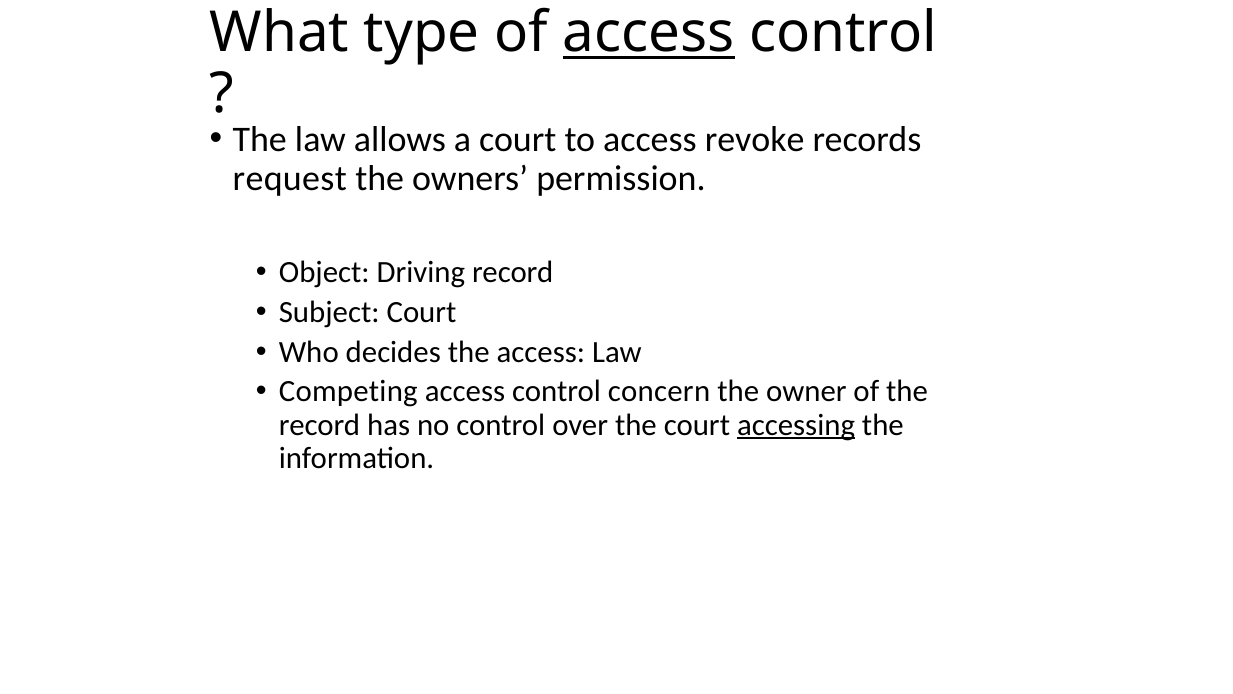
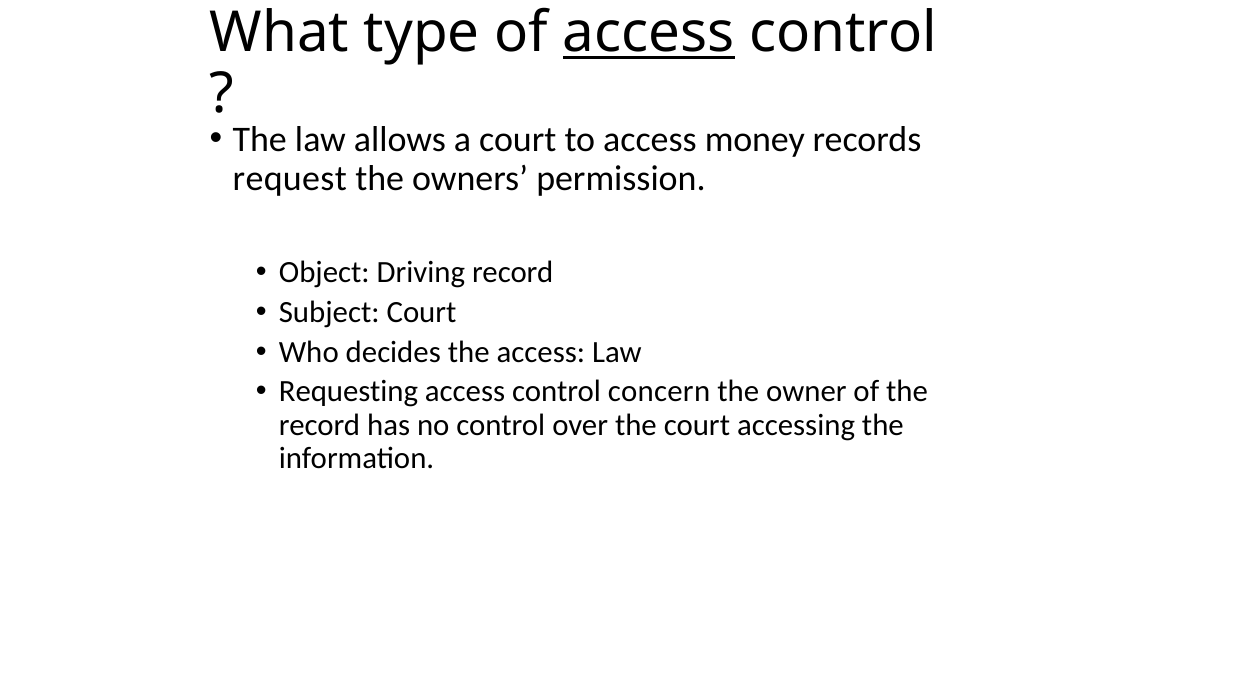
revoke: revoke -> money (755, 139)
Competing: Competing -> Requesting (348, 392)
accessing underline: present -> none (796, 425)
